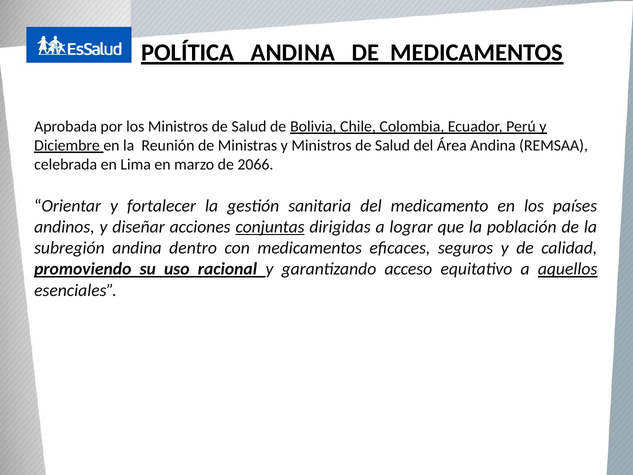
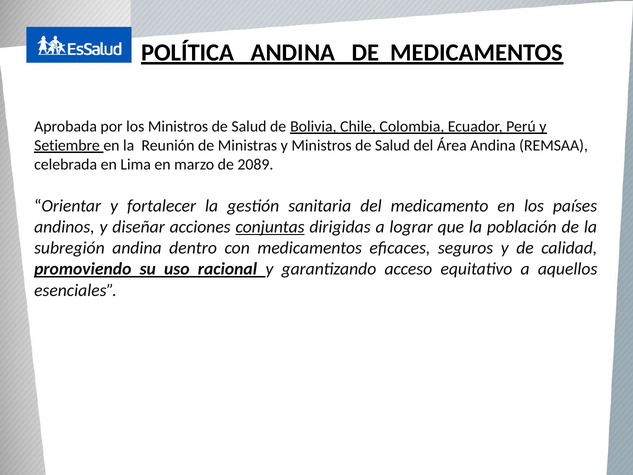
Diciembre: Diciembre -> Setiembre (67, 145)
2066: 2066 -> 2089 (255, 164)
aquellos underline: present -> none (568, 269)
